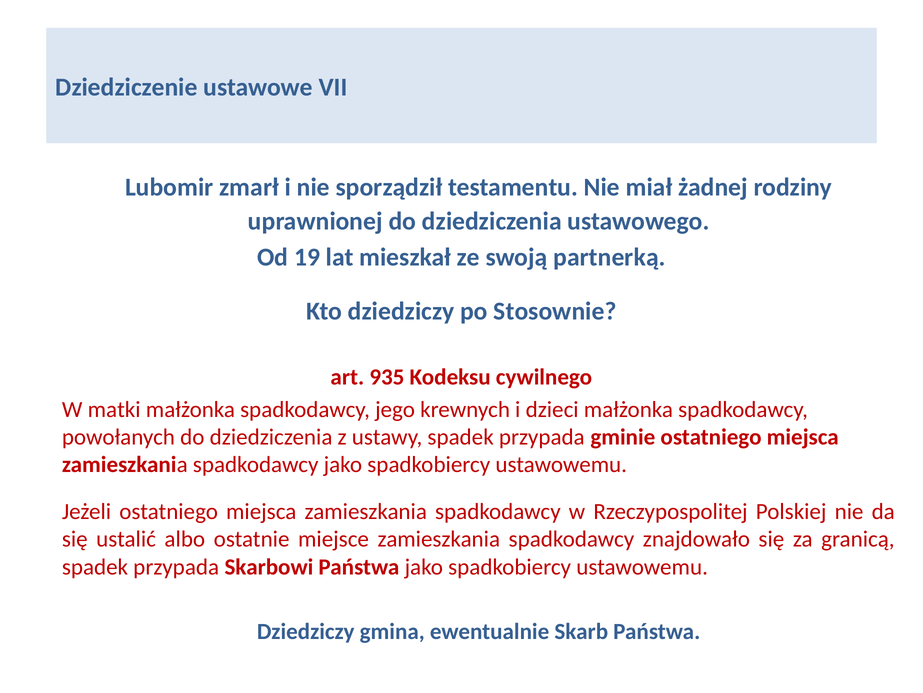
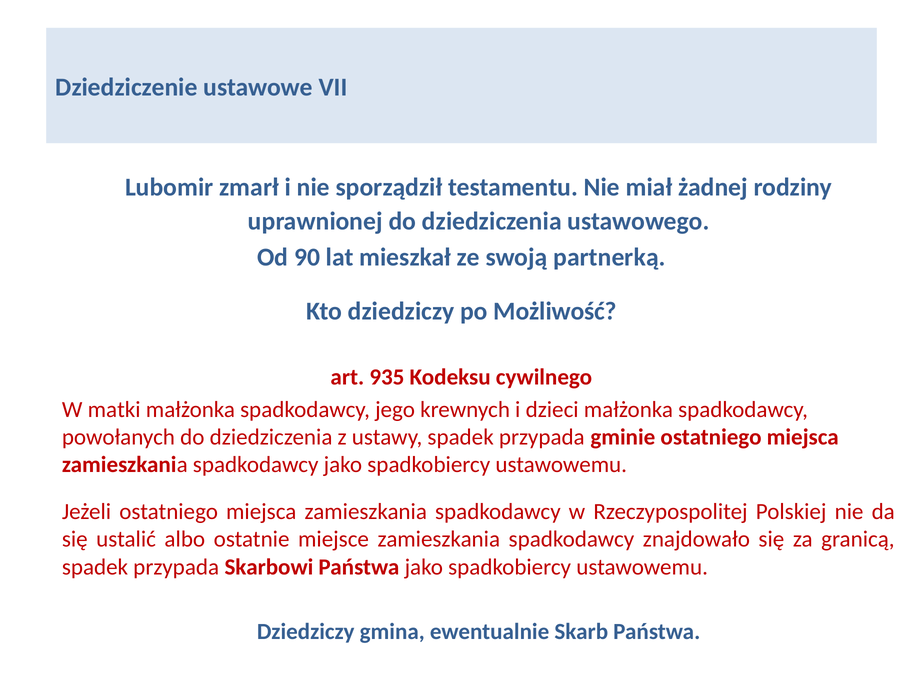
19: 19 -> 90 (307, 257)
Stosownie: Stosownie -> Możliwość (555, 311)
